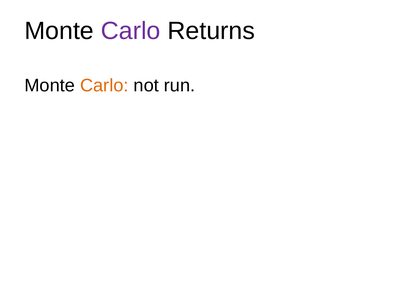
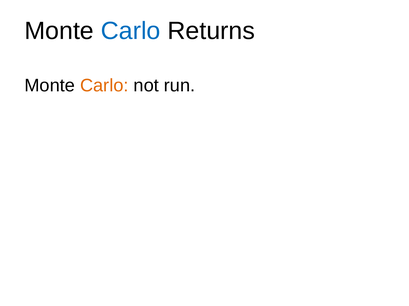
Carlo colour: purple -> blue (131, 31)
